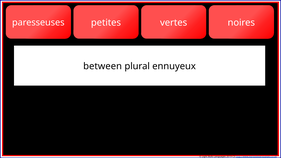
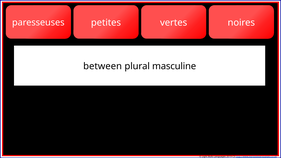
ennuyeux: ennuyeux -> masculine (174, 66)
